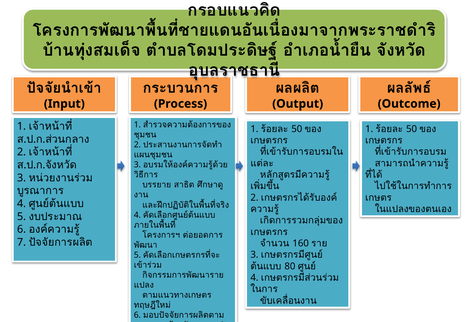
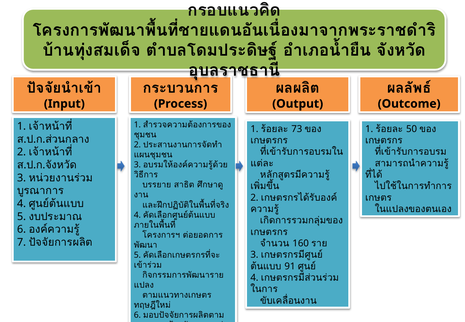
50: 50 -> 73 (297, 129)
80: 80 -> 91 (290, 266)
